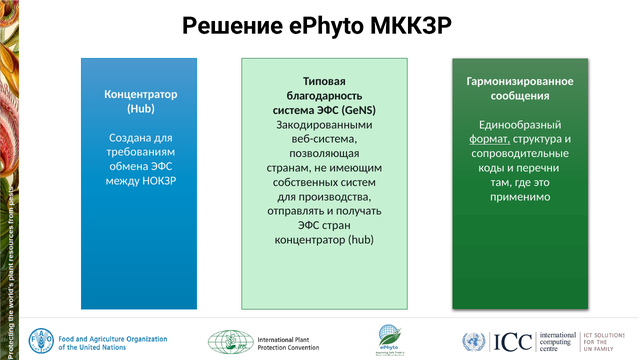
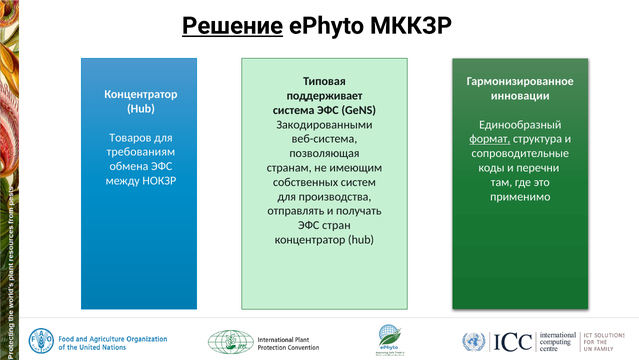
Решение underline: none -> present (232, 26)
благодарность: благодарность -> поддерживает (325, 96)
сообщения: сообщения -> инновации (520, 96)
Создана: Создана -> Товаров (130, 137)
